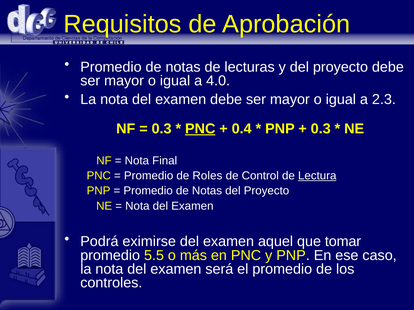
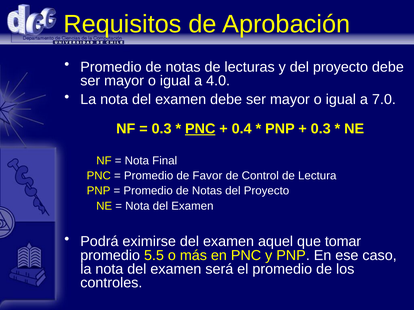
2.3: 2.3 -> 7.0 (384, 100)
Roles: Roles -> Favor (207, 176)
Lectura underline: present -> none (317, 176)
